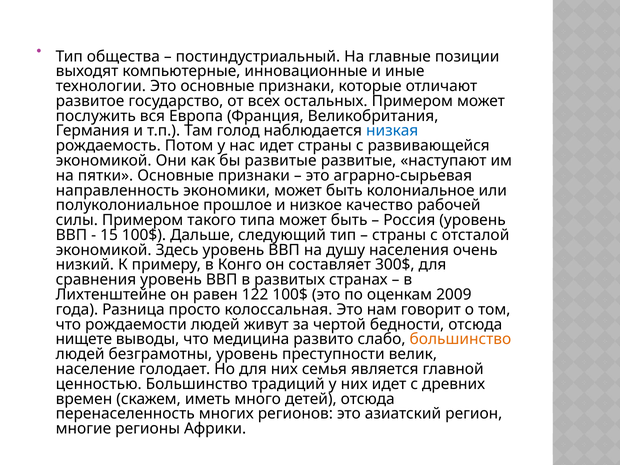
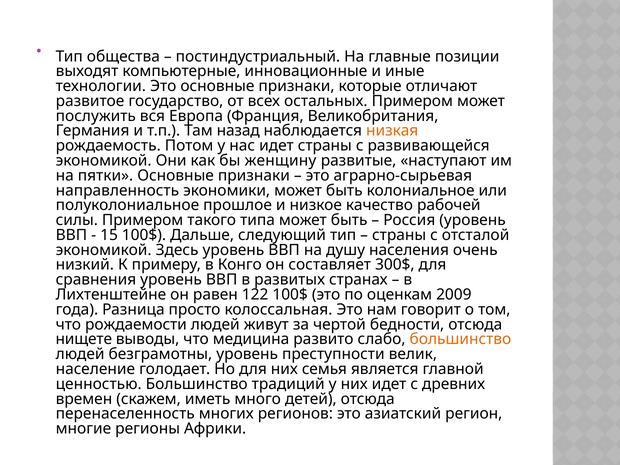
голод: голод -> назад (238, 131)
низкая colour: blue -> orange (392, 131)
бы развитые: развитые -> женщину (280, 161)
